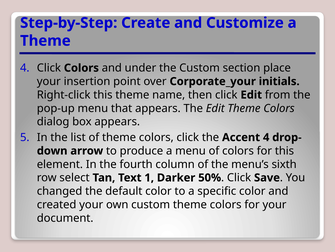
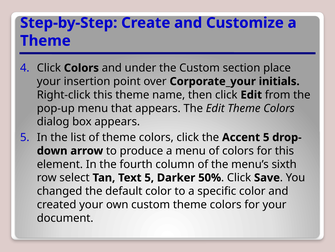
Accent 4: 4 -> 5 (266, 137)
Text 1: 1 -> 5 (149, 177)
